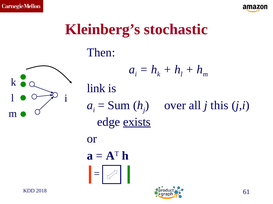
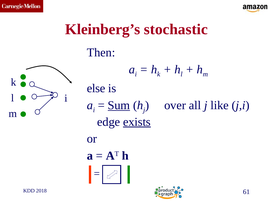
link: link -> else (96, 89)
Sum underline: none -> present (119, 106)
this: this -> like (220, 106)
